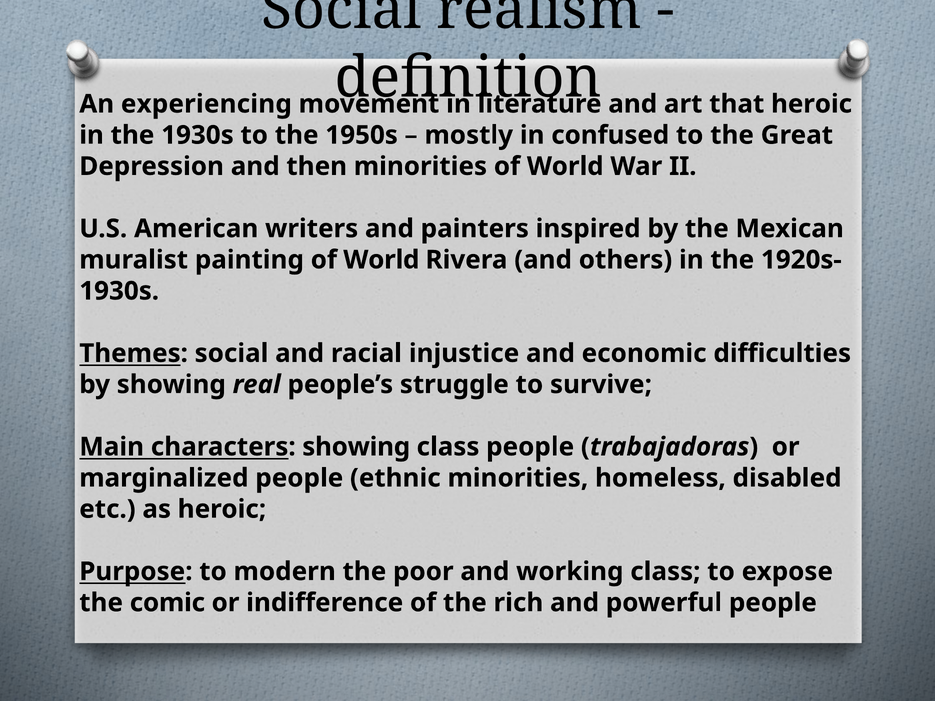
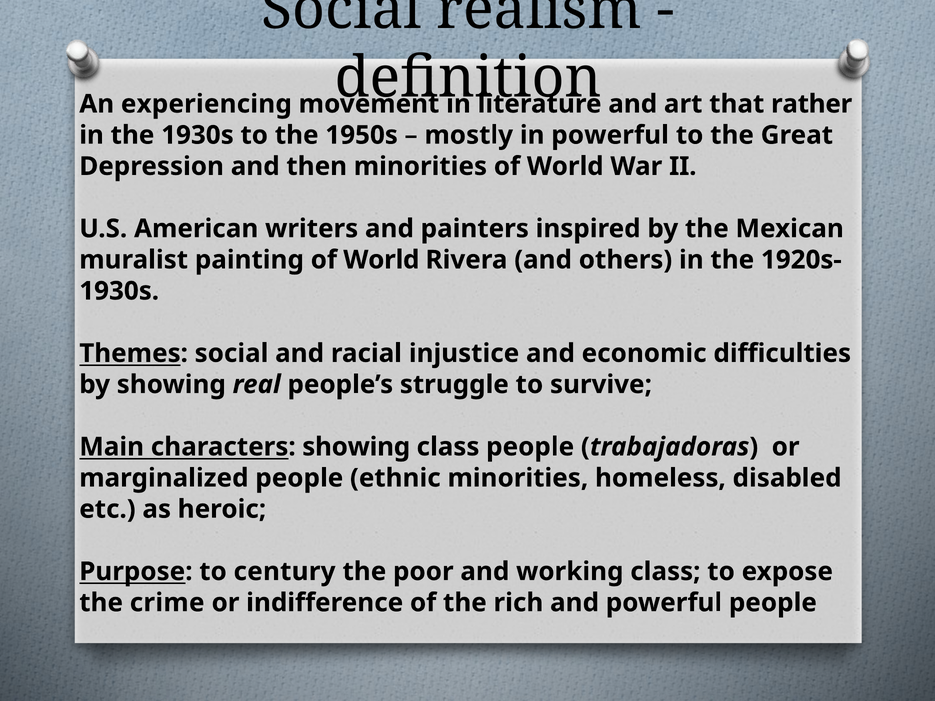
that heroic: heroic -> rather (812, 104)
in confused: confused -> powerful (610, 135)
modern: modern -> century (285, 572)
comic: comic -> crime (167, 603)
